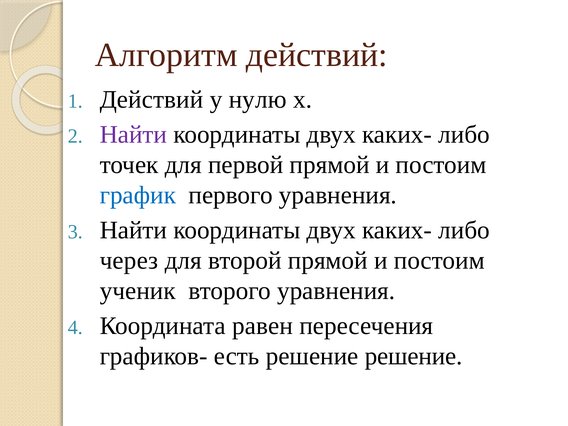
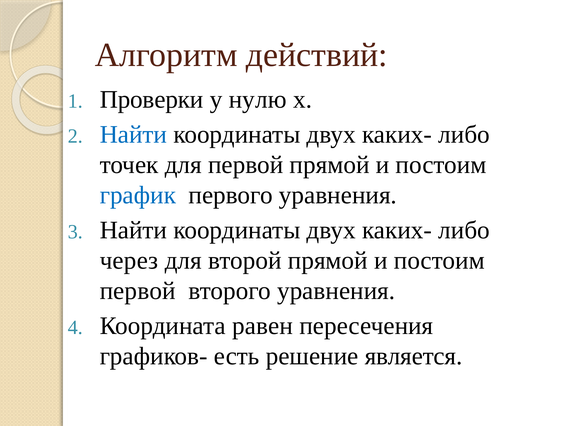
Действий: Действий -> Проверки (152, 100)
Найти colour: purple -> blue (133, 135)
ученик: ученик -> первой (138, 291)
решение решение: решение -> является (414, 356)
